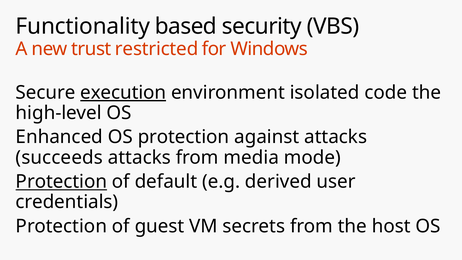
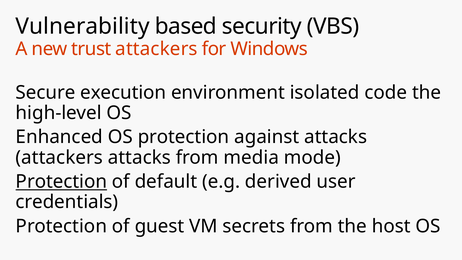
Functionality: Functionality -> Vulnerability (83, 26)
trust restricted: restricted -> attackers (156, 49)
execution underline: present -> none (123, 92)
succeeds: succeeds -> attackers (59, 157)
